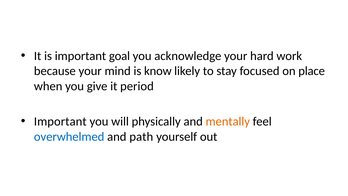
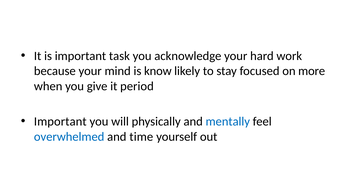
goal: goal -> task (119, 56)
place: place -> more (312, 71)
mentally colour: orange -> blue (228, 121)
path: path -> time (141, 136)
